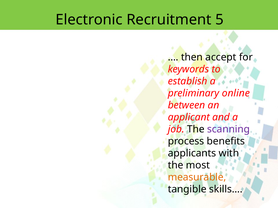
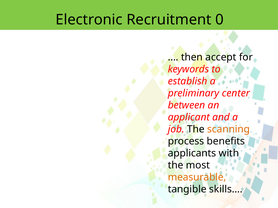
5: 5 -> 0 (219, 20)
online: online -> center (236, 93)
scanning colour: purple -> orange (228, 130)
